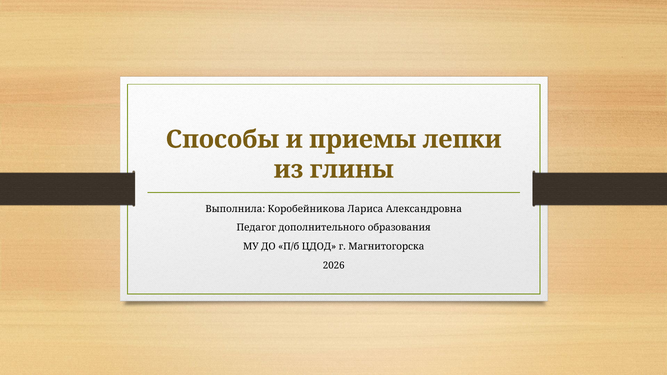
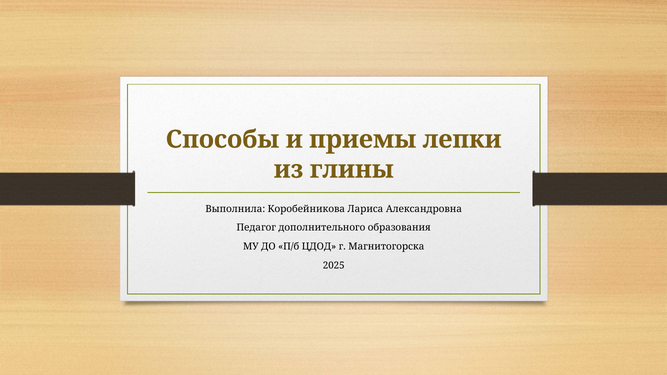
2026: 2026 -> 2025 (334, 265)
